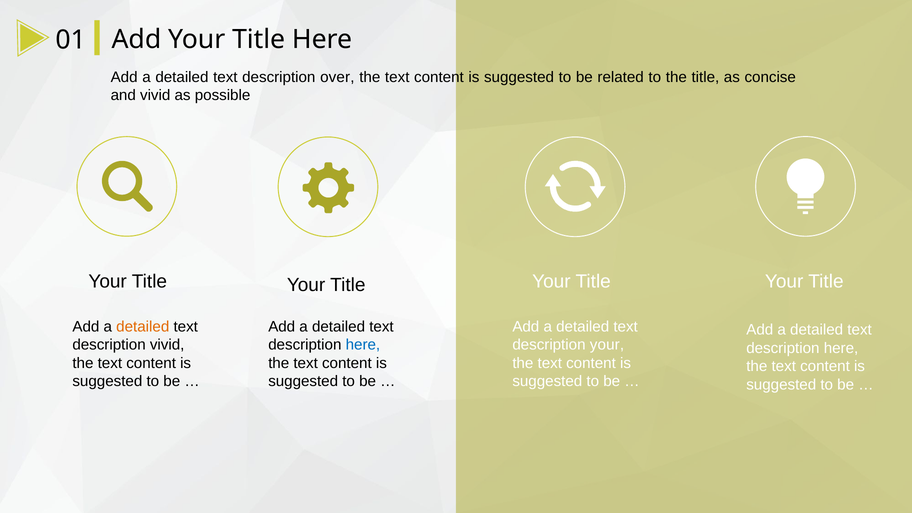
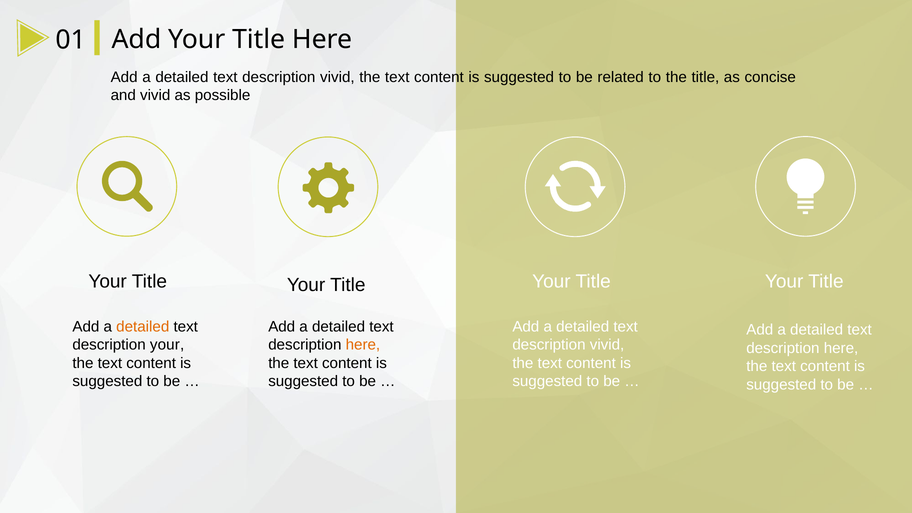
over: over -> vivid (337, 77)
description vivid: vivid -> your (167, 345)
here colour: blue -> orange (363, 345)
your: your -> vivid (607, 345)
